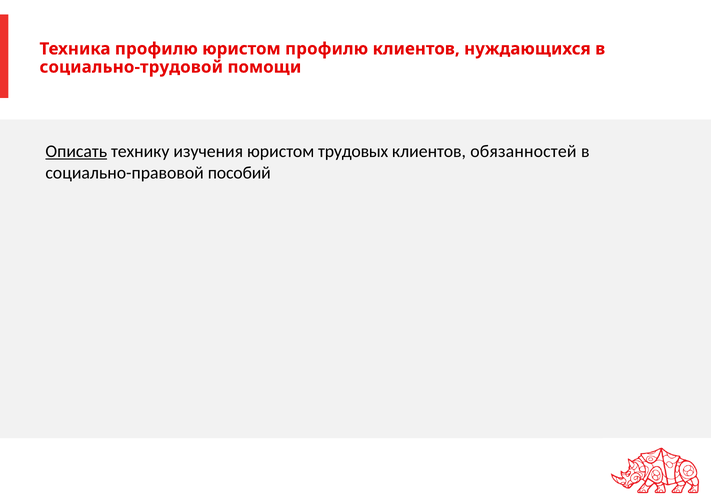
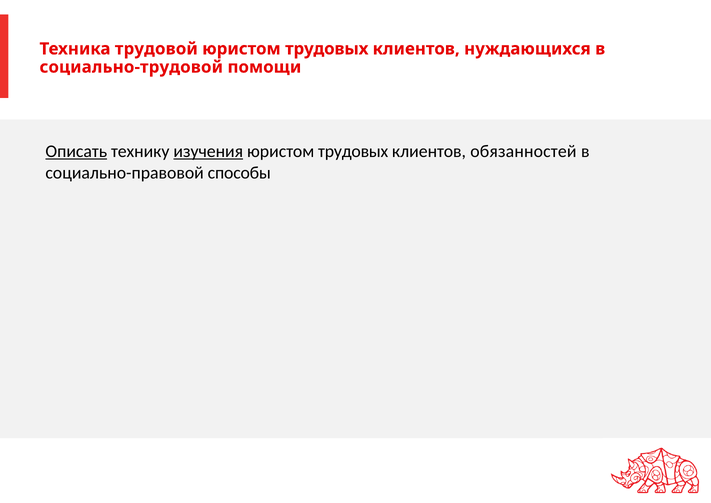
Техника профилю: профилю -> трудовой (156, 49)
профилю: профилю -> трудовых (327, 49)
изучения underline: none -> present (208, 151)
пособий: пособий -> способы (239, 173)
